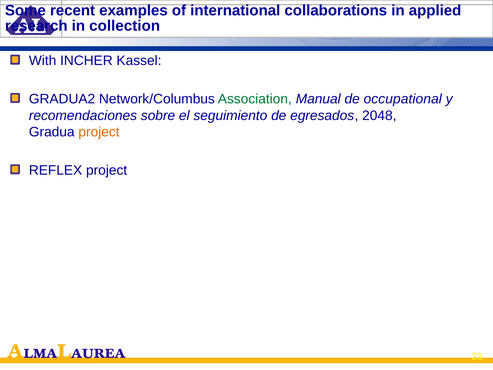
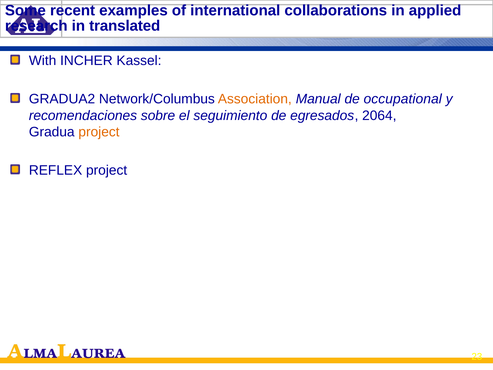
collection: collection -> translated (125, 26)
Association colour: green -> orange (255, 99)
2048: 2048 -> 2064 (379, 115)
